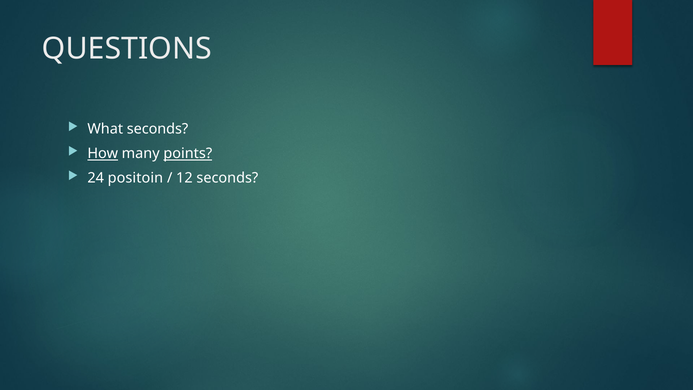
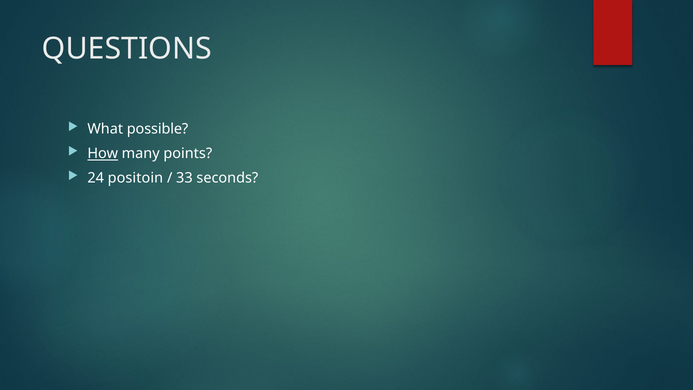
What seconds: seconds -> possible (158, 129)
points underline: present -> none (188, 154)
12: 12 -> 33 (184, 178)
